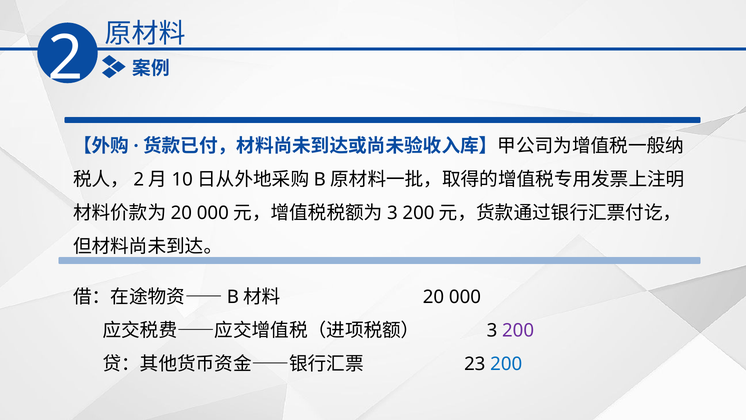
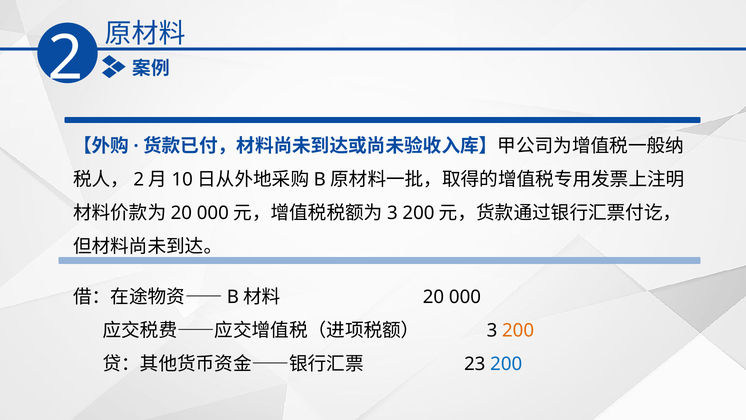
200 colour: purple -> orange (518, 330)
